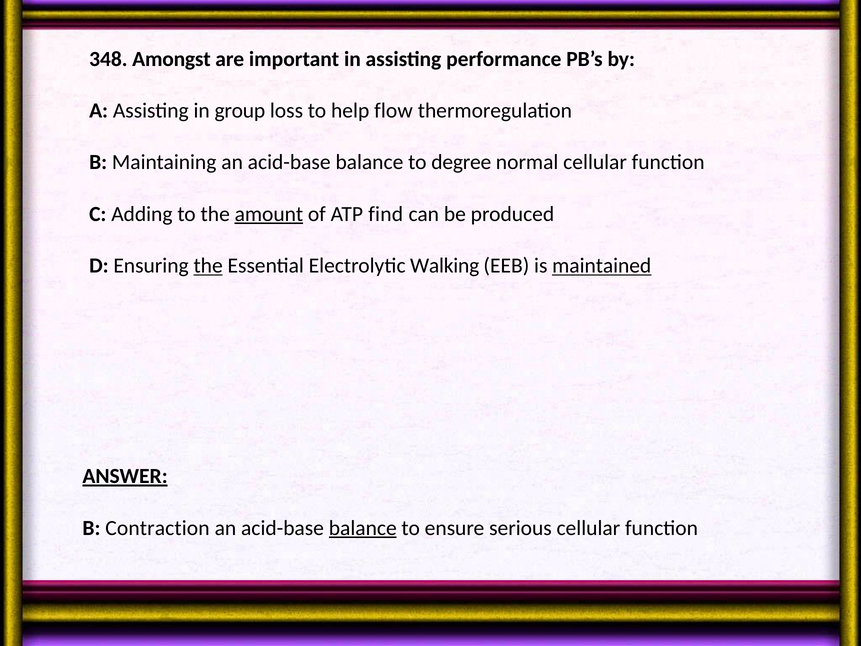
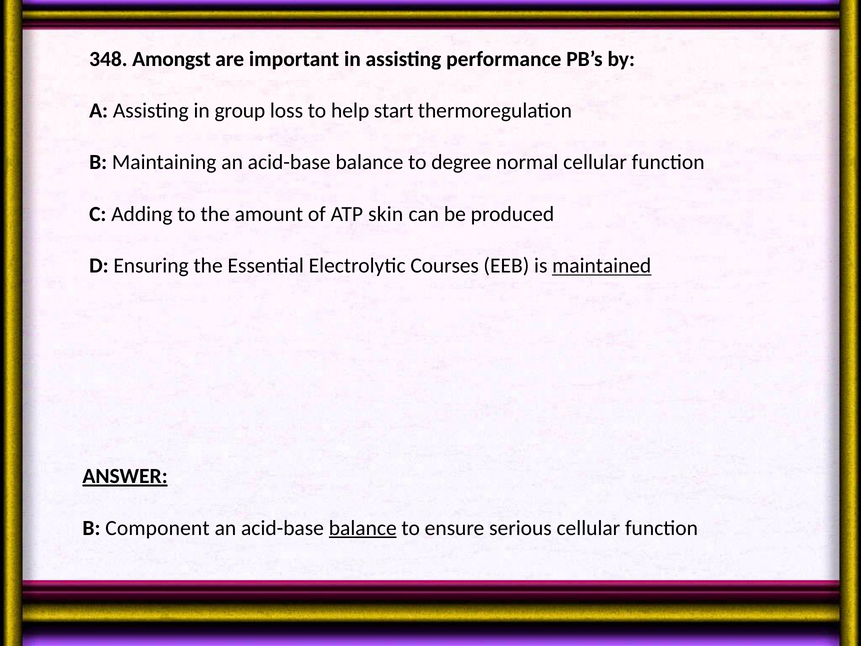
flow: flow -> start (394, 111)
amount underline: present -> none (269, 214)
find: find -> skin (386, 214)
the underline: present -> none (208, 266)
Walking: Walking -> Courses (445, 266)
Contraction: Contraction -> Component (157, 528)
